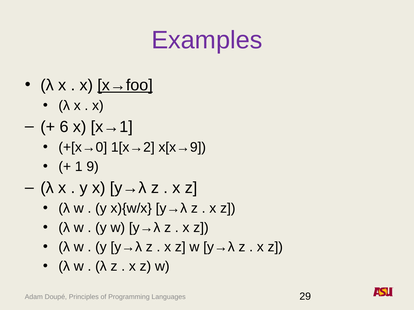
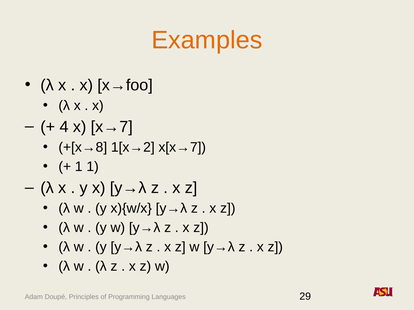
Examples colour: purple -> orange (207, 40)
x→foo underline: present -> none (125, 85)
6: 6 -> 4 (64, 127)
x→1: x→1 -> x→7 (112, 127)
+[x→0: +[x→0 -> +[x→8 (83, 148)
x[x→9: x[x→9 -> x[x→7 (182, 148)
1 9: 9 -> 1 (93, 167)
